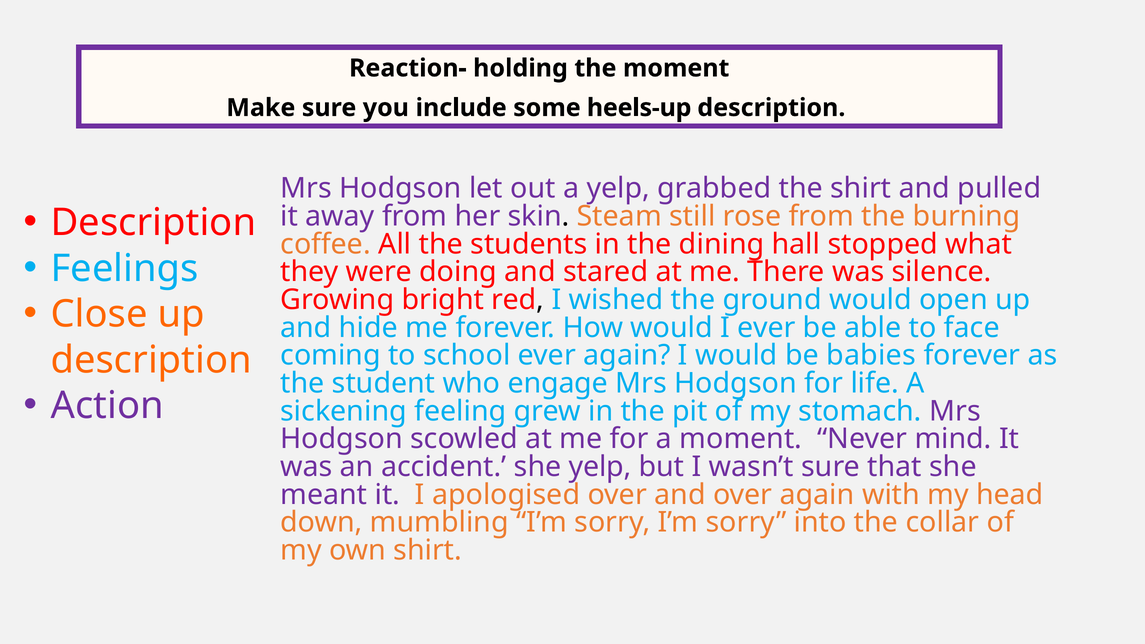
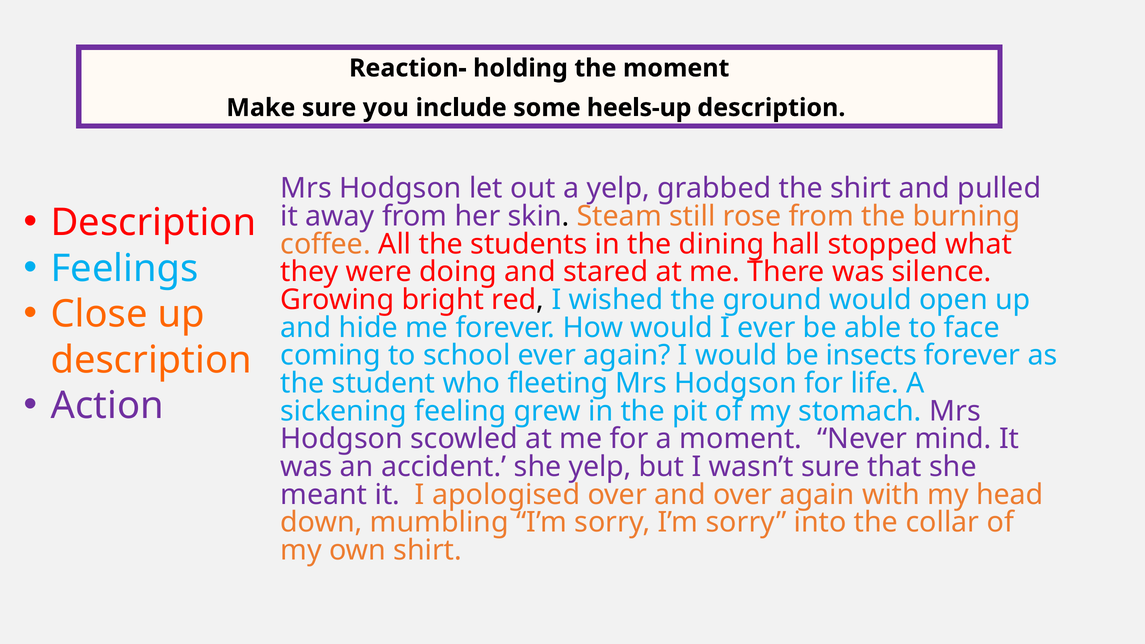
babies: babies -> insects (871, 355)
engage: engage -> fleeting (558, 383)
